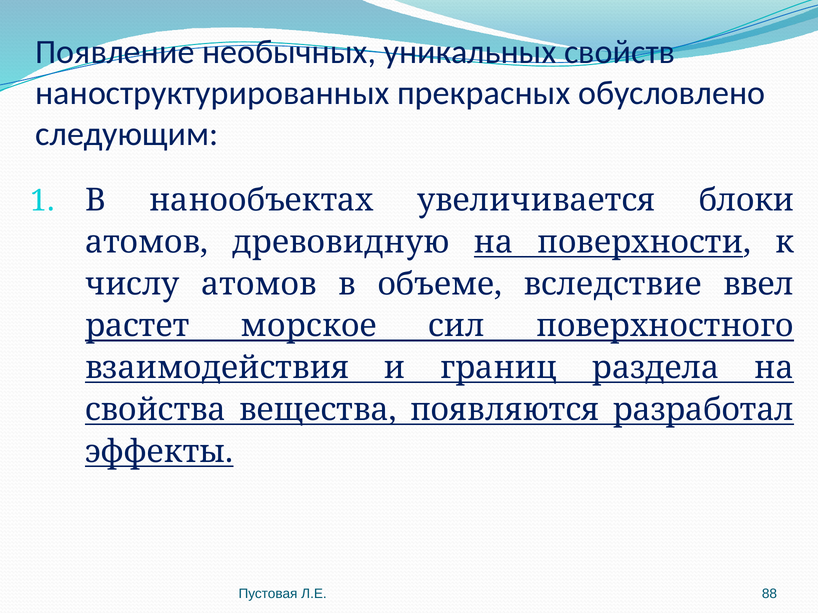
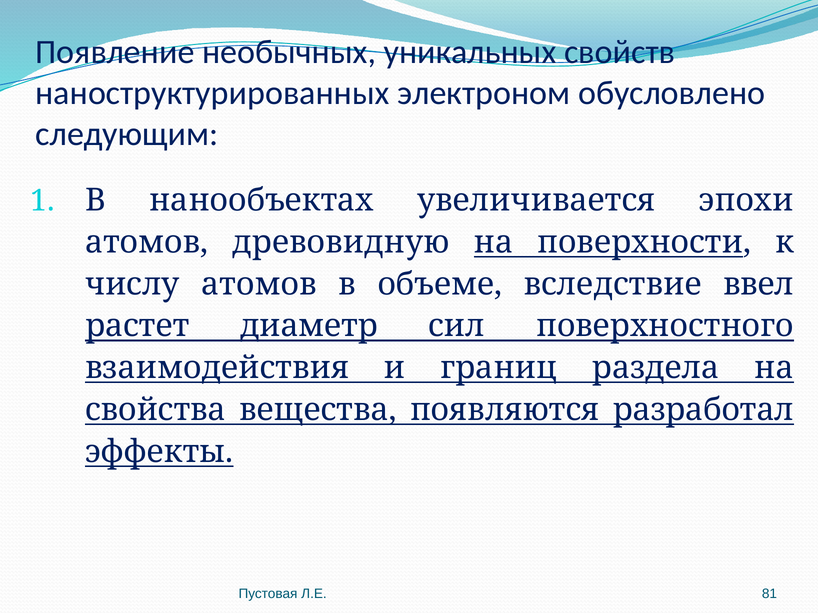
прекрасных: прекрасных -> электроном (484, 93)
блоки: блоки -> эпохи (746, 201)
морское: морское -> диаметр (309, 326)
88: 88 -> 81 (770, 594)
